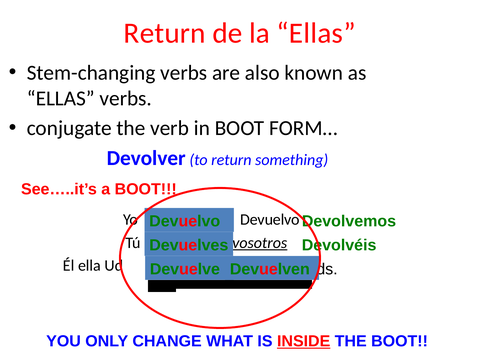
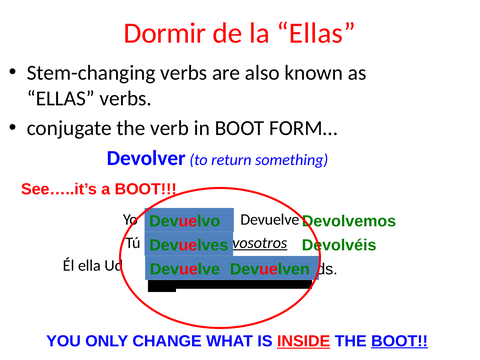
Return: Return -> Dormir (165, 33)
Devuelvo: Devuelvo -> Devuelve (270, 220)
BOOT underline: none -> present (400, 341)
